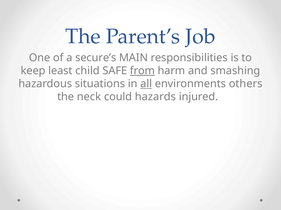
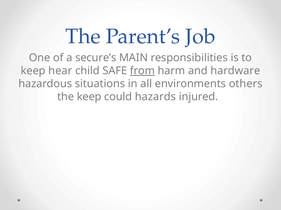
least: least -> hear (60, 71)
smashing: smashing -> hardware (235, 71)
all underline: present -> none (146, 84)
the neck: neck -> keep (89, 97)
